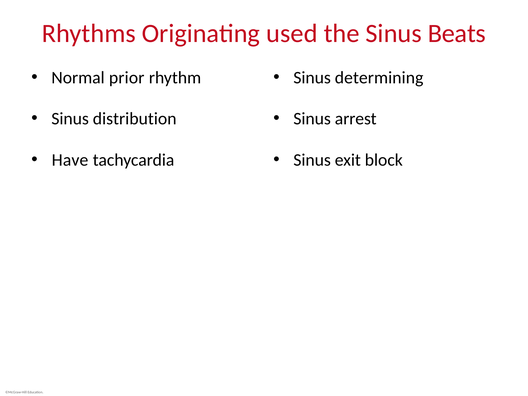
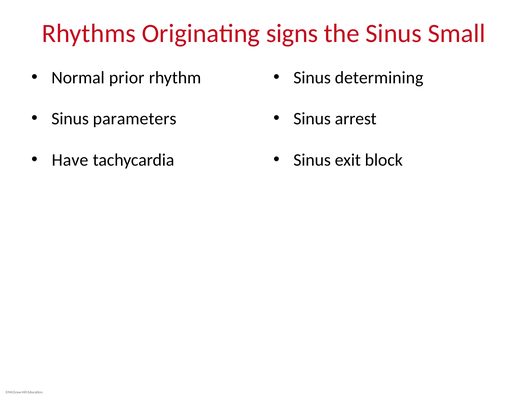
used: used -> signs (292, 33)
Beats: Beats -> Small (457, 33)
distribution: distribution -> parameters (135, 119)
